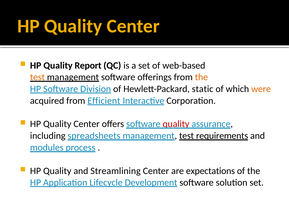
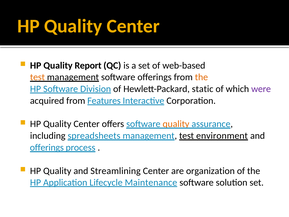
were colour: orange -> purple (261, 89)
Efficient: Efficient -> Features (104, 101)
quality colour: red -> orange (176, 124)
requirements: requirements -> environment (222, 136)
modules: modules -> offerings (47, 147)
expectations: expectations -> organization (210, 171)
Development: Development -> Maintenance (151, 182)
